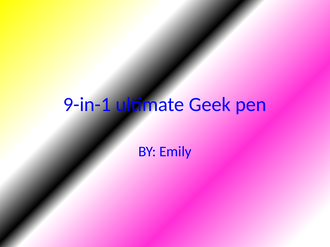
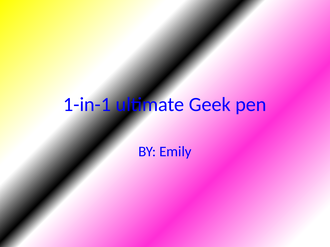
9-in-1: 9-in-1 -> 1-in-1 (87, 105)
